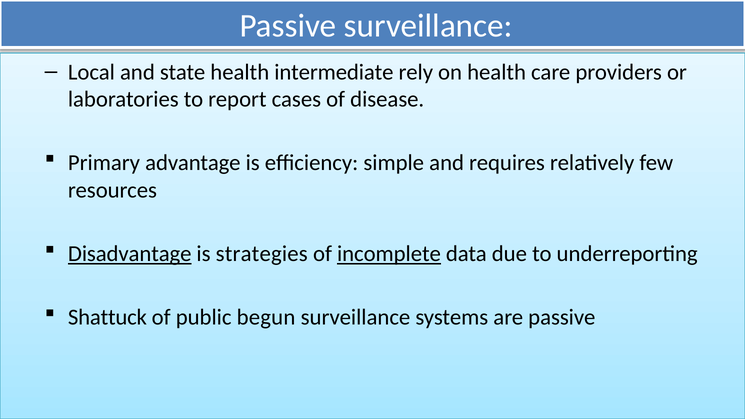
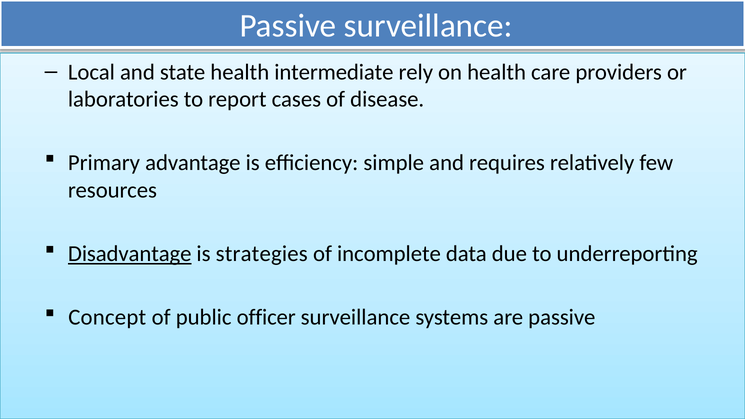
incomplete underline: present -> none (389, 254)
Shattuck: Shattuck -> Concept (107, 318)
begun: begun -> officer (266, 318)
